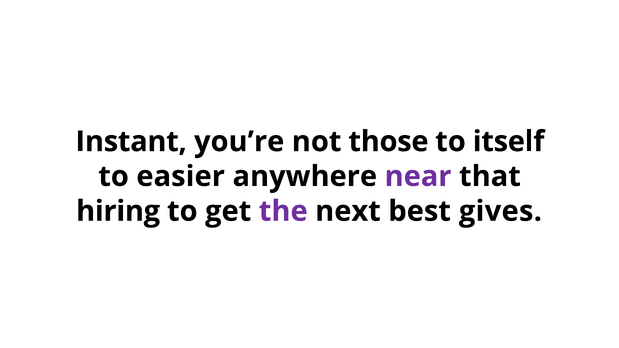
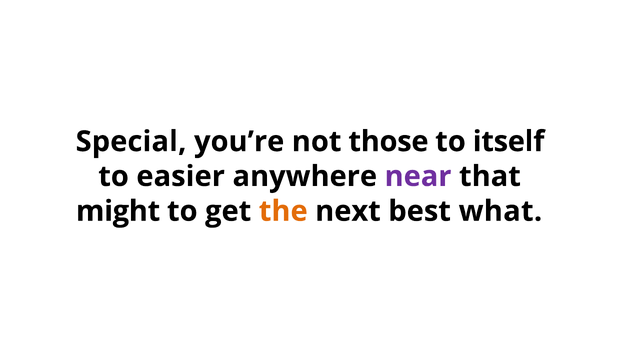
Instant: Instant -> Special (131, 142)
hiring: hiring -> might (118, 211)
the colour: purple -> orange (283, 211)
gives: gives -> what (500, 211)
